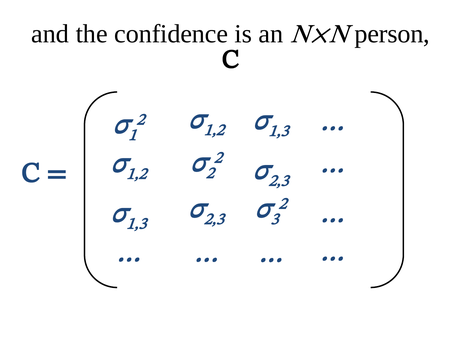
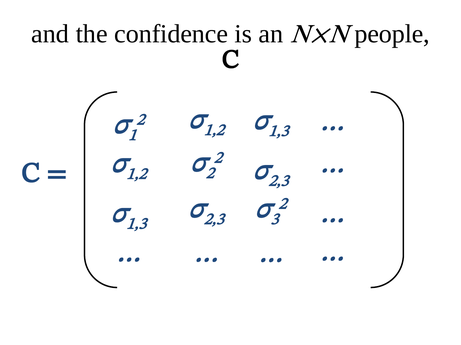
person: person -> people (392, 34)
